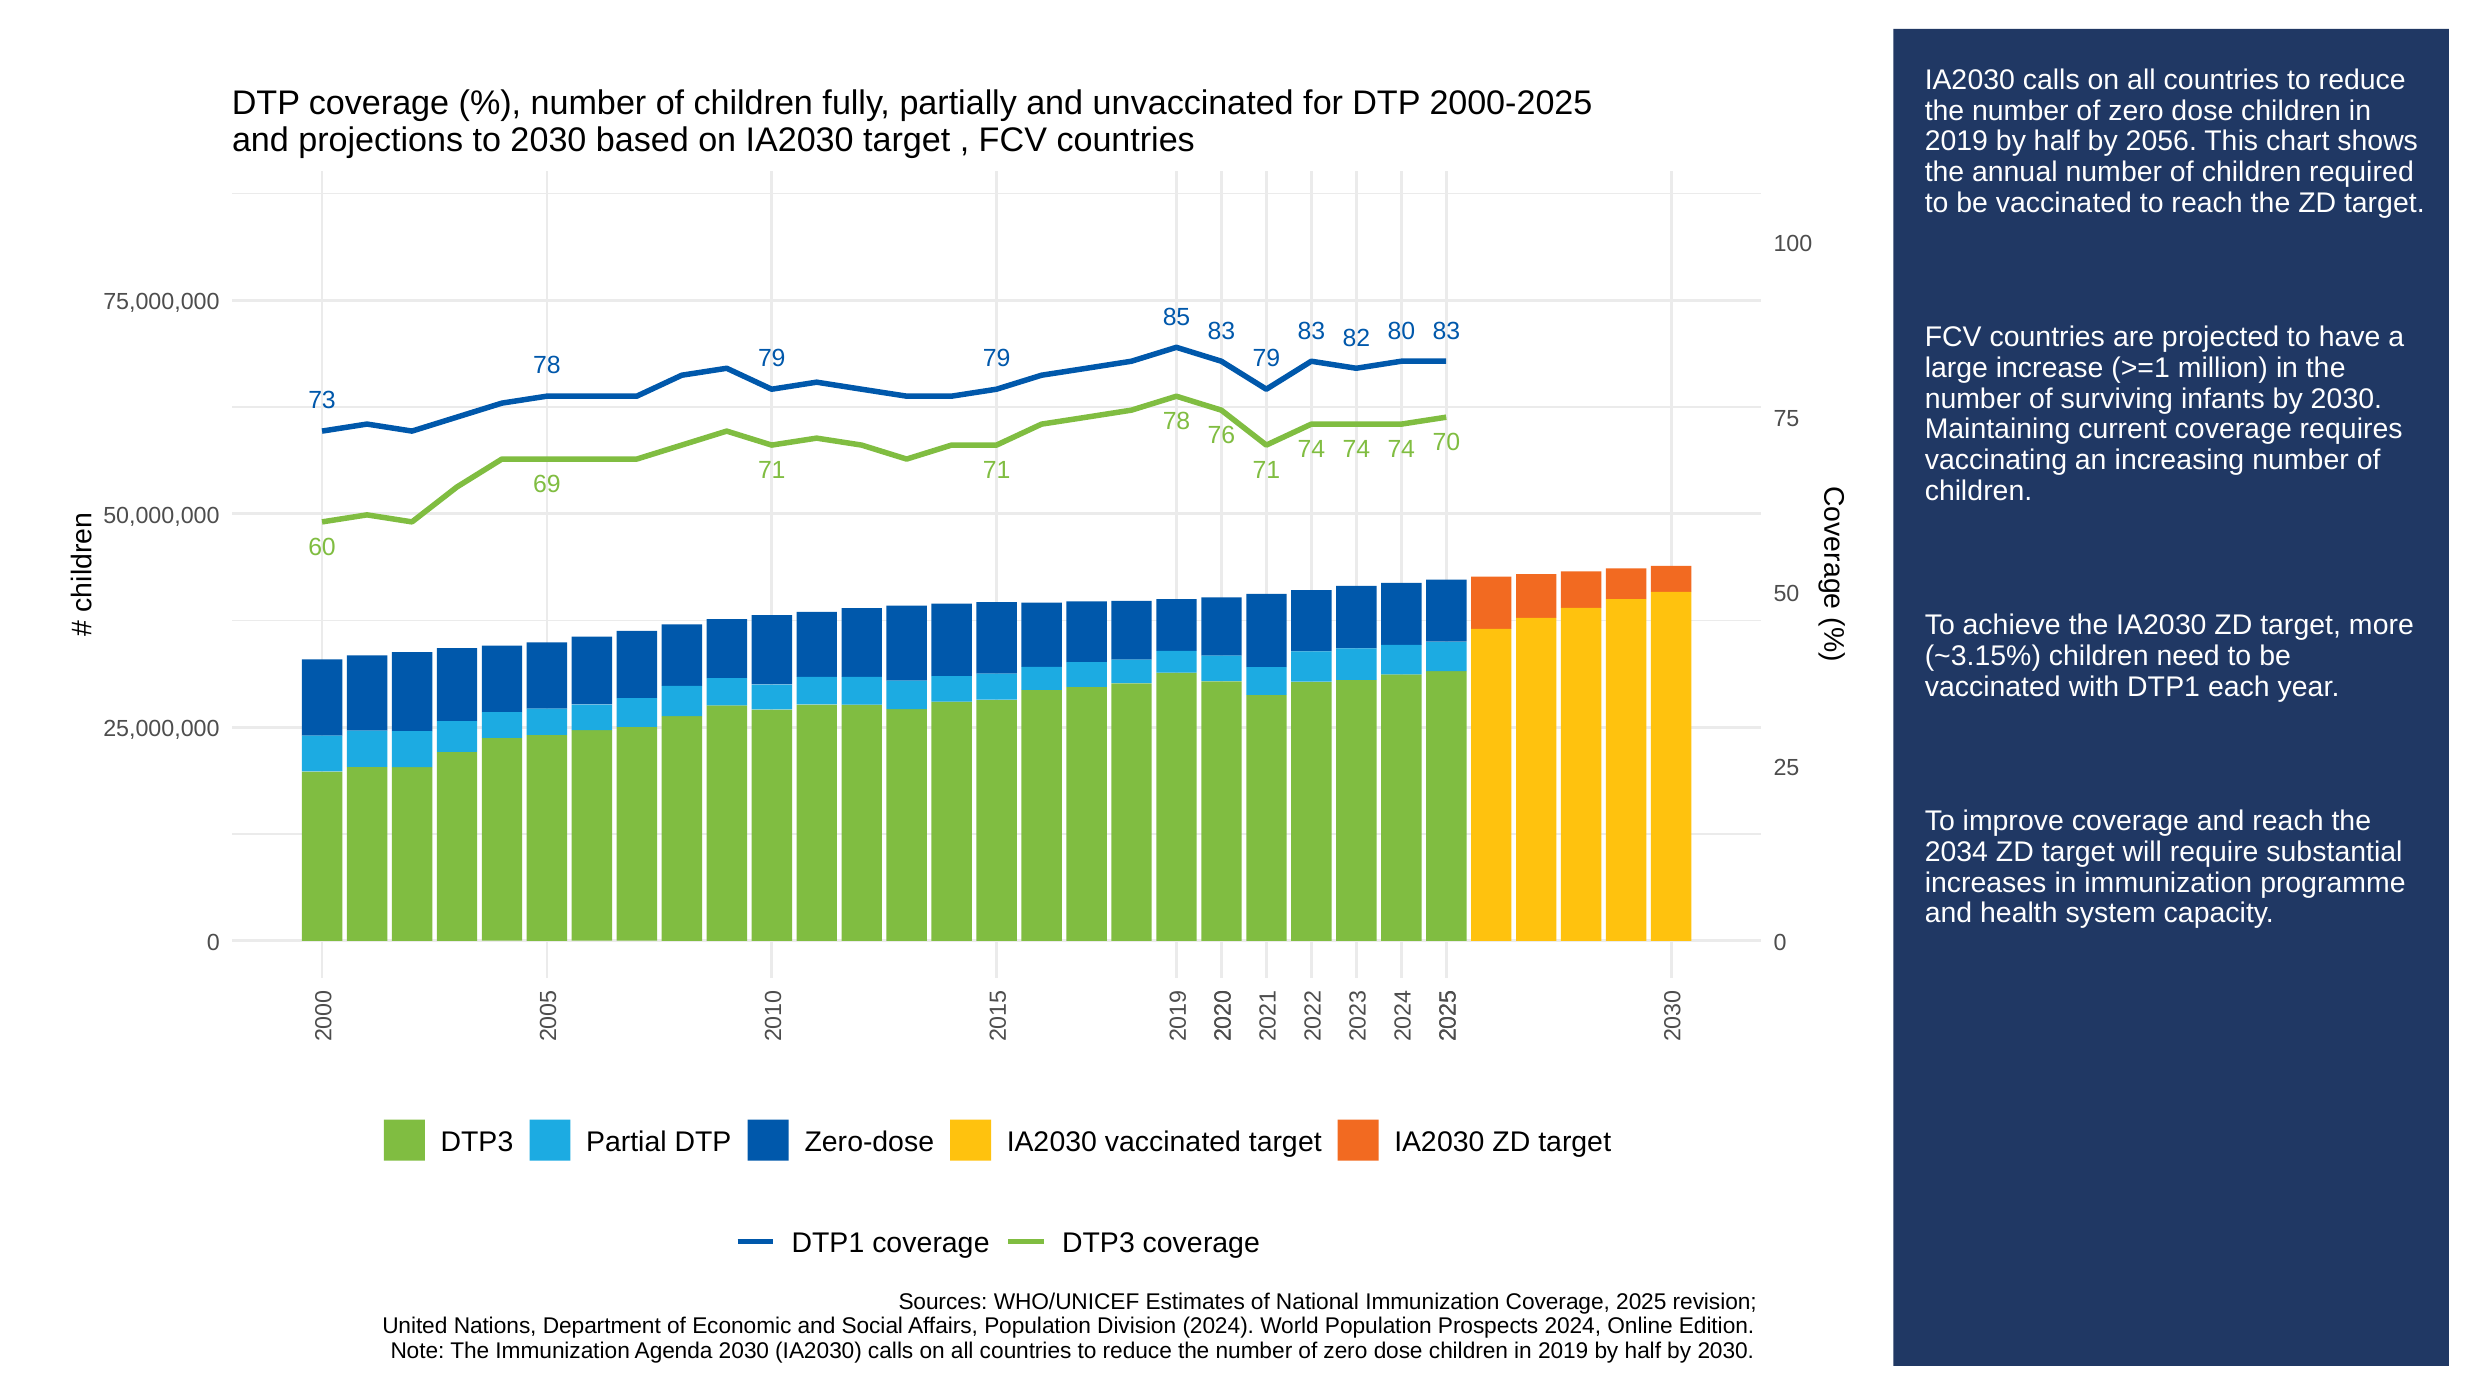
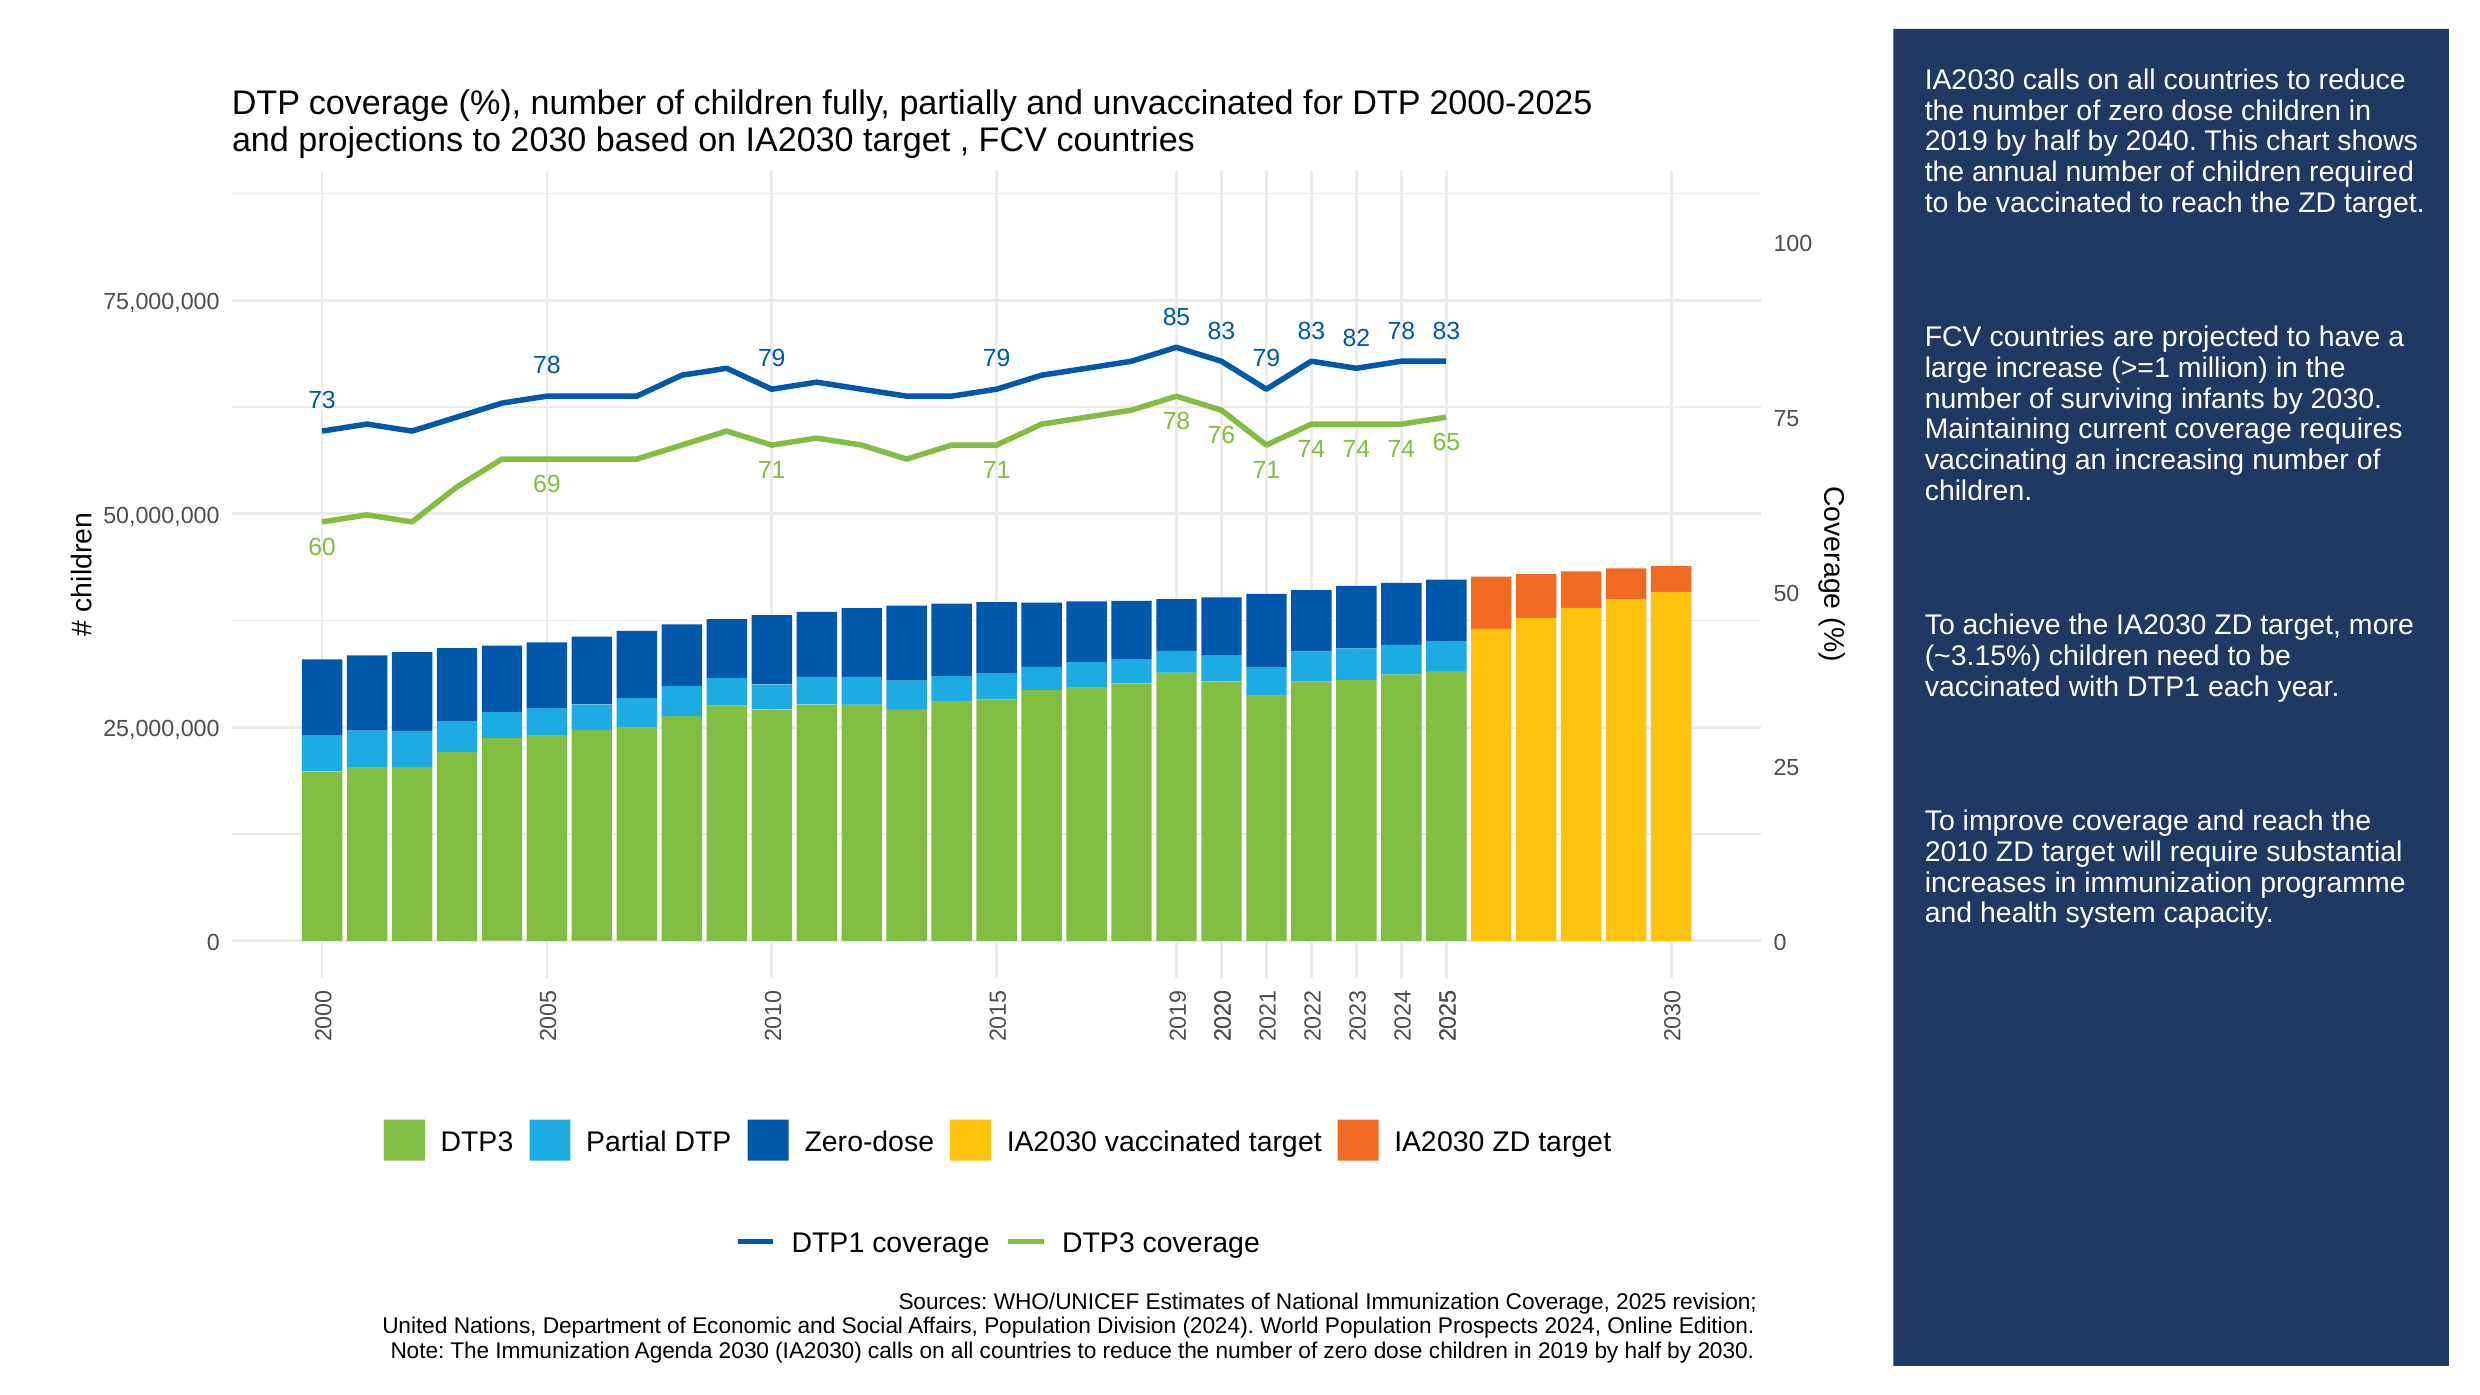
2056: 2056 -> 2040 (2161, 142)
82 80: 80 -> 78 (1401, 331)
70: 70 -> 65 (1446, 442)
2034: 2034 -> 2010 (1956, 852)
